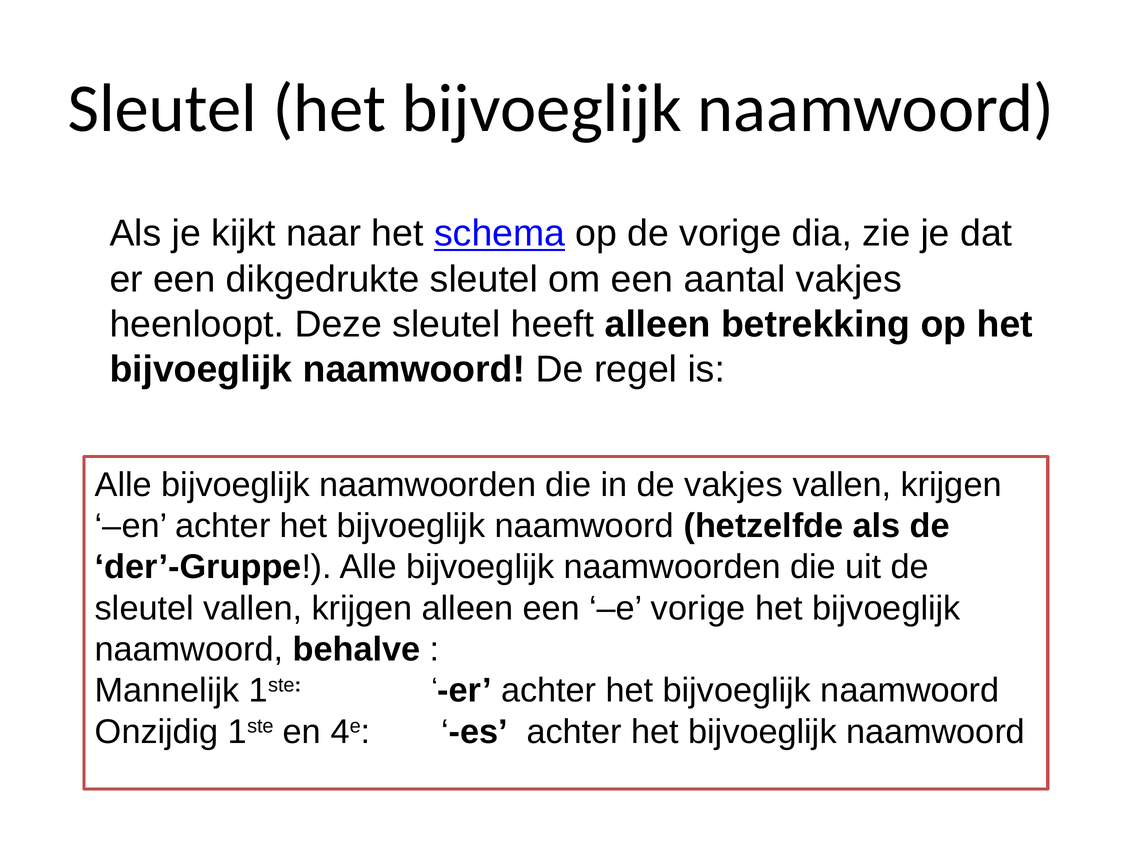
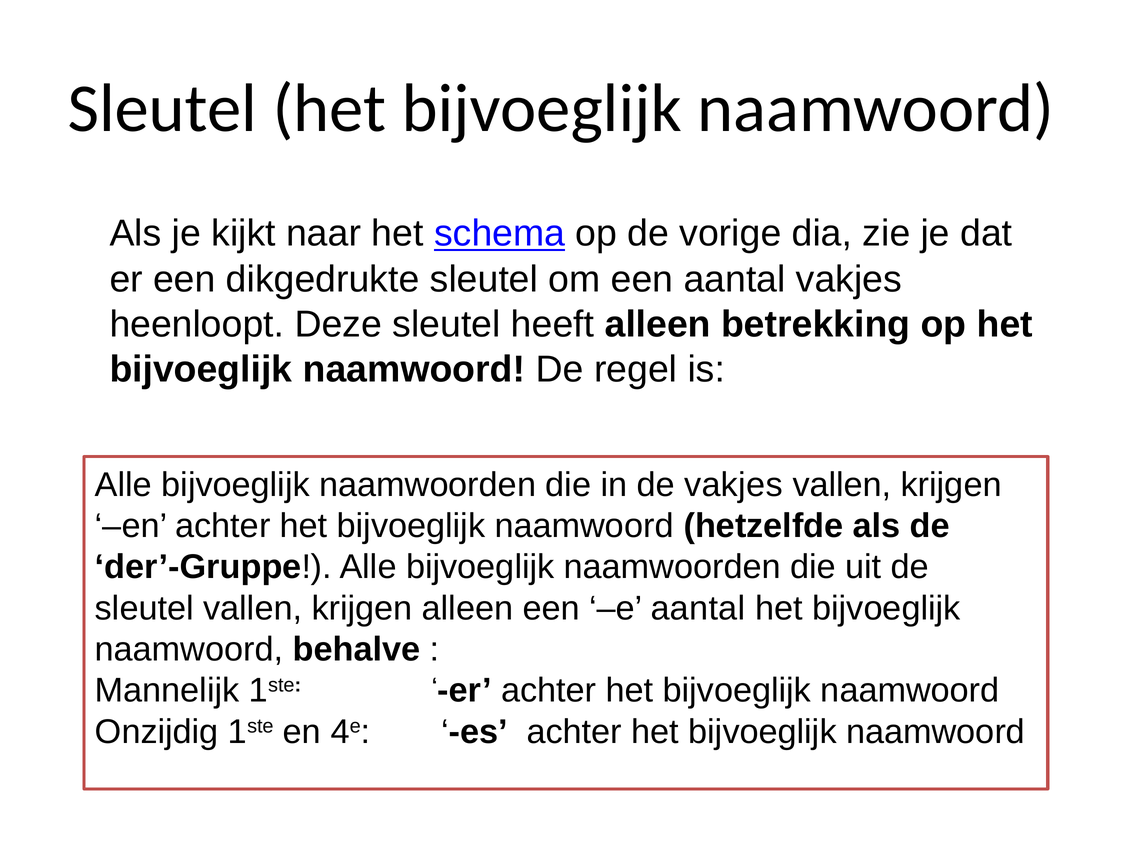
e vorige: vorige -> aantal (698, 608)
